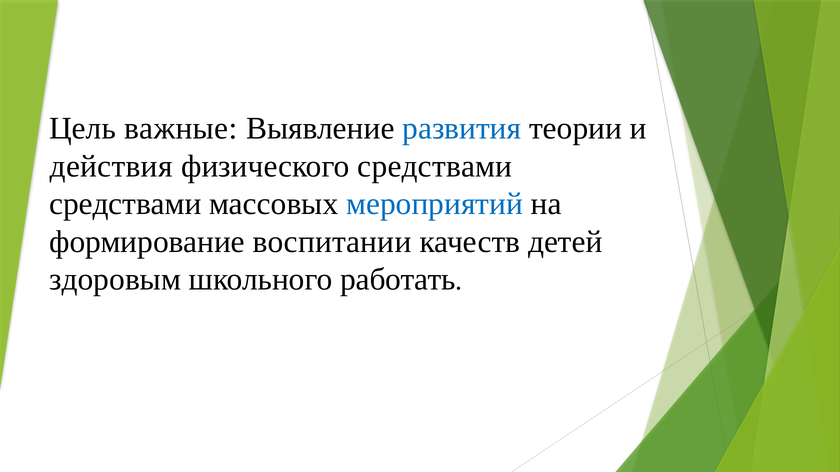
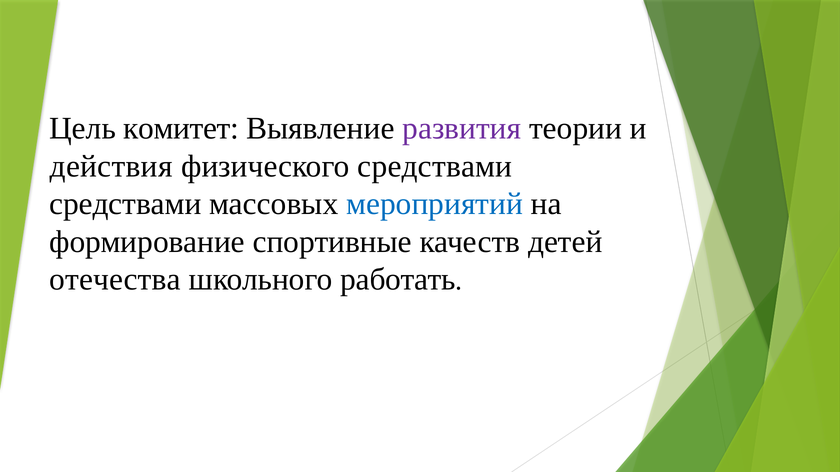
важные: важные -> комитет (181, 129)
развития colour: blue -> purple (462, 129)
воспитании: воспитании -> спортивные (332, 242)
здоровым: здоровым -> отечества (115, 280)
